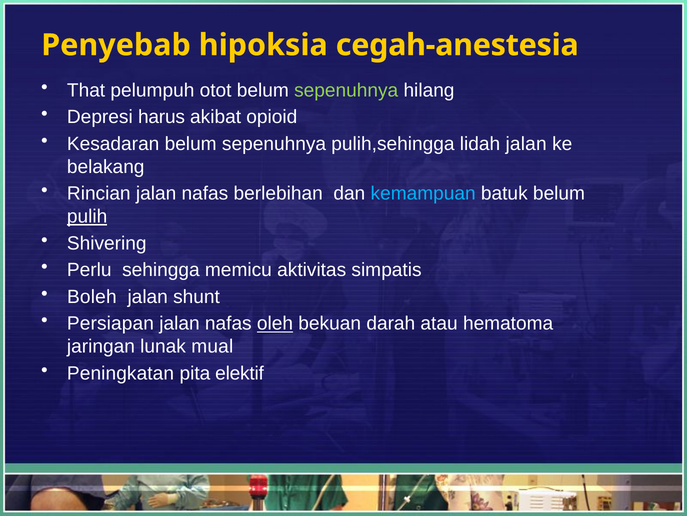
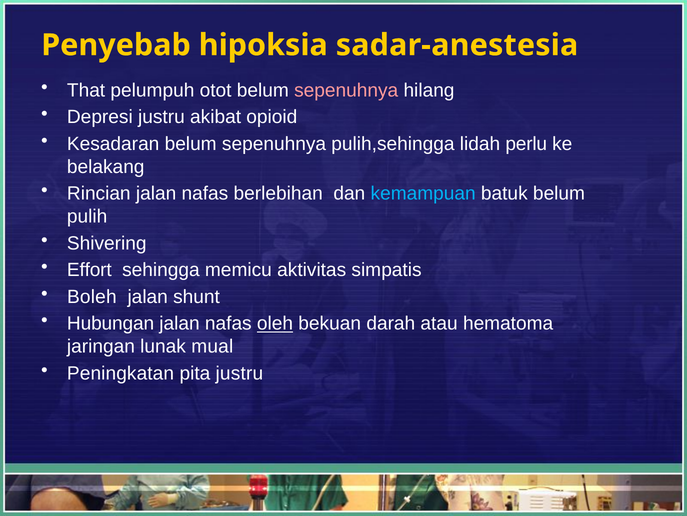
cegah-anestesia: cegah-anestesia -> sadar-anestesia (457, 45)
sepenuhnya colour: light green -> pink (346, 90)
Depresi harus: harus -> justru (161, 117)
lidah jalan: jalan -> perlu (526, 144)
pulih underline: present -> none (87, 216)
Perlu: Perlu -> Effort (89, 270)
Persiapan: Persiapan -> Hubungan (111, 323)
pita elektif: elektif -> justru (239, 373)
